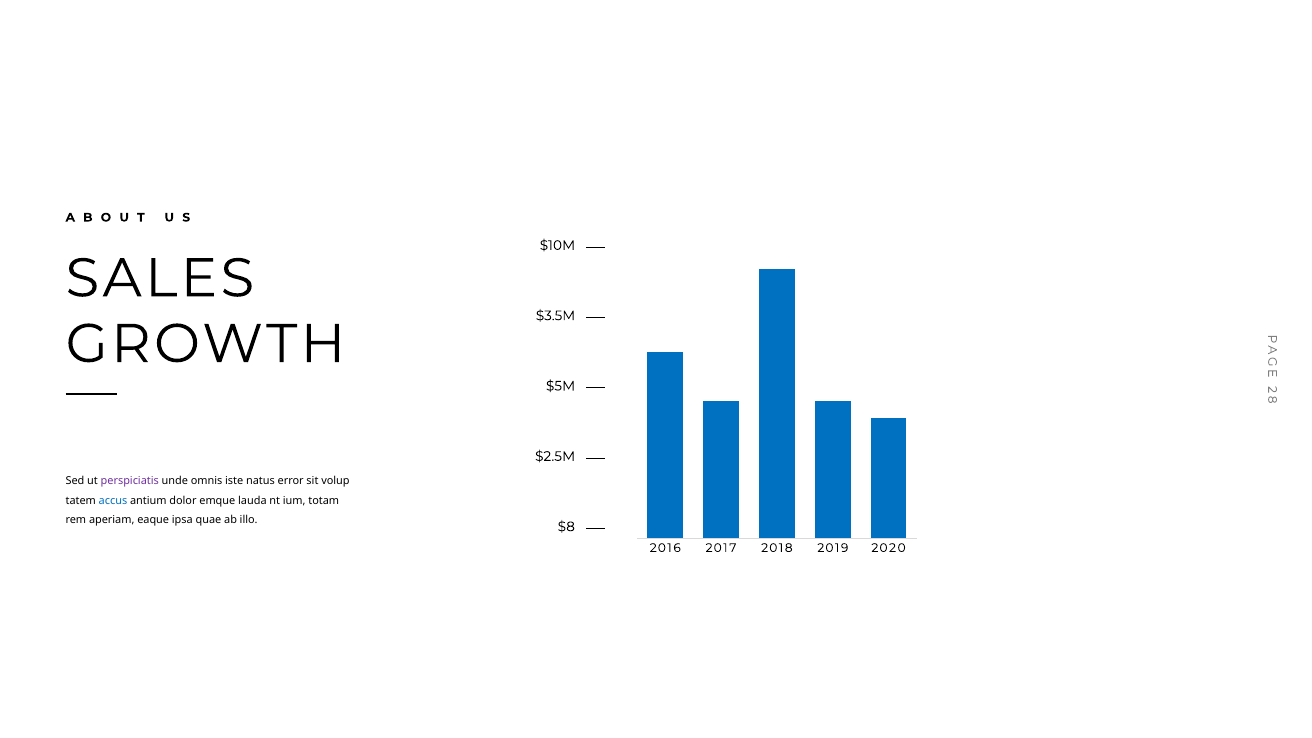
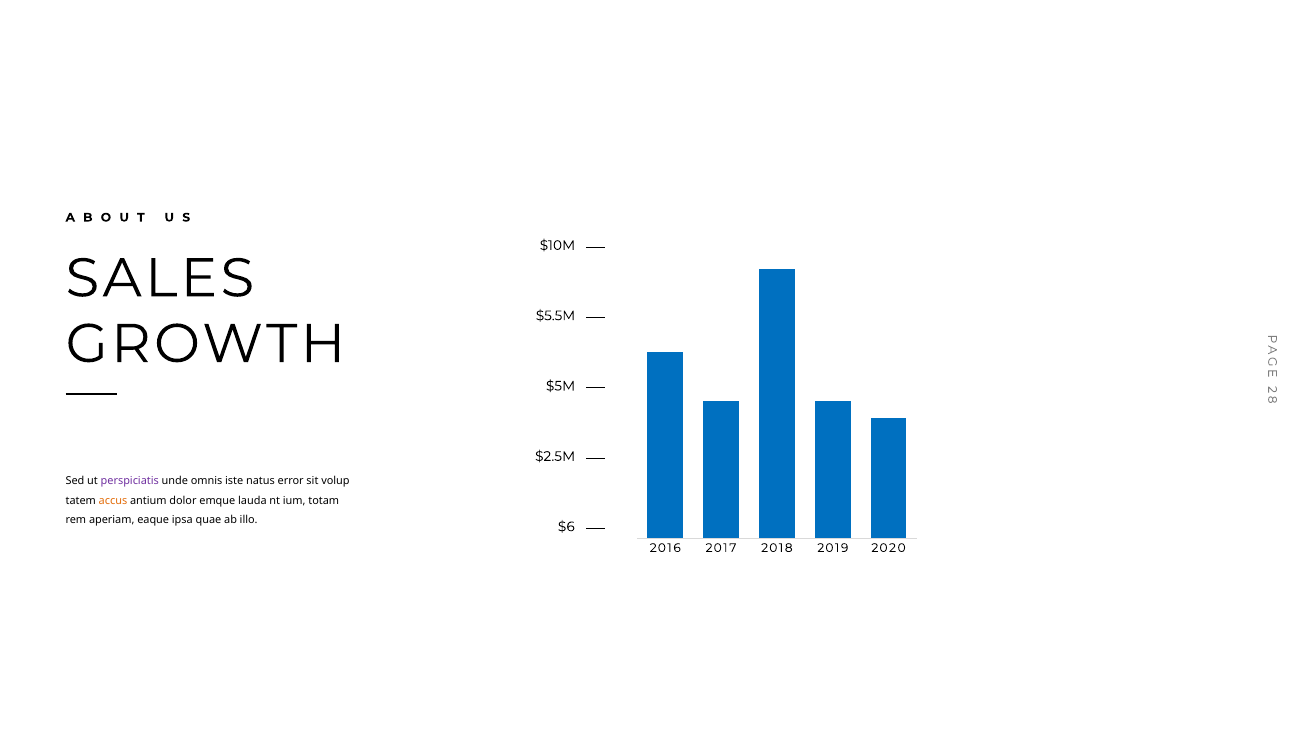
$3.5M: $3.5M -> $5.5M (556, 316)
accus colour: blue -> orange (113, 501)
$8: $8 -> $6 (566, 527)
